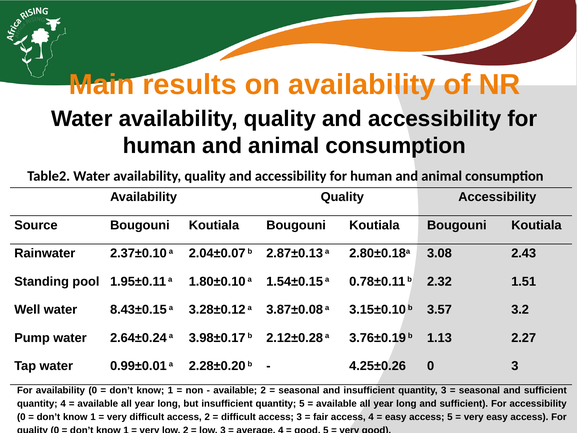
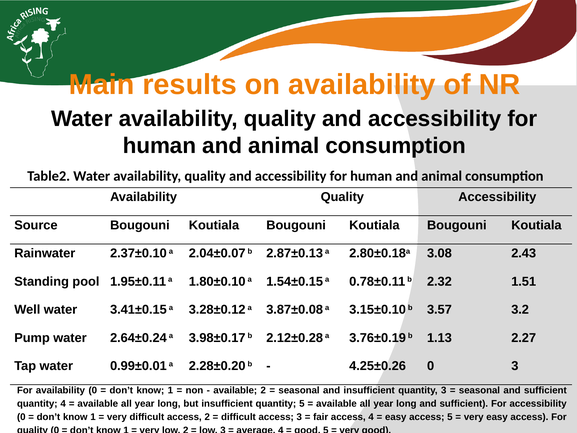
8.43±0.15: 8.43±0.15 -> 3.41±0.15 (138, 310)
